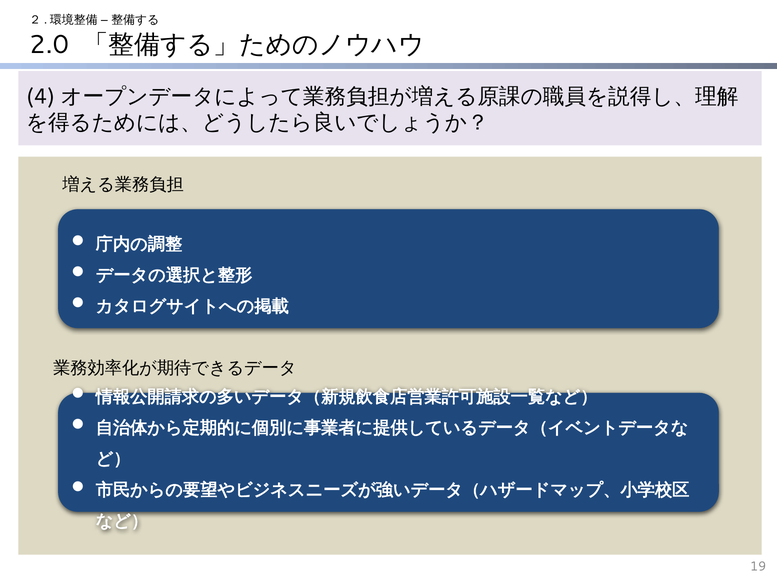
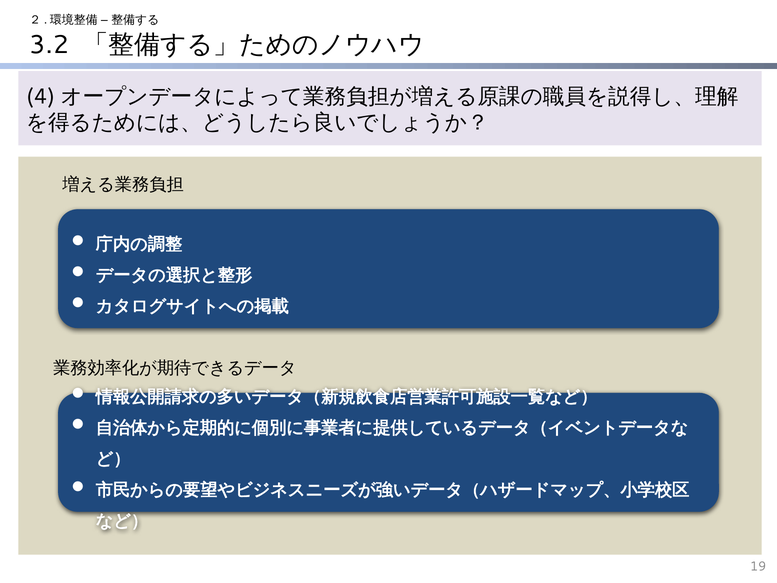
2.0: 2.0 -> 3.2 (49, 45)
